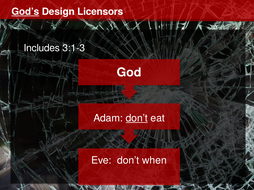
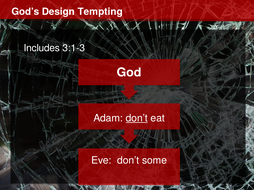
God’s underline: present -> none (25, 12)
Licensors: Licensors -> Tempting (100, 12)
when: when -> some (155, 161)
